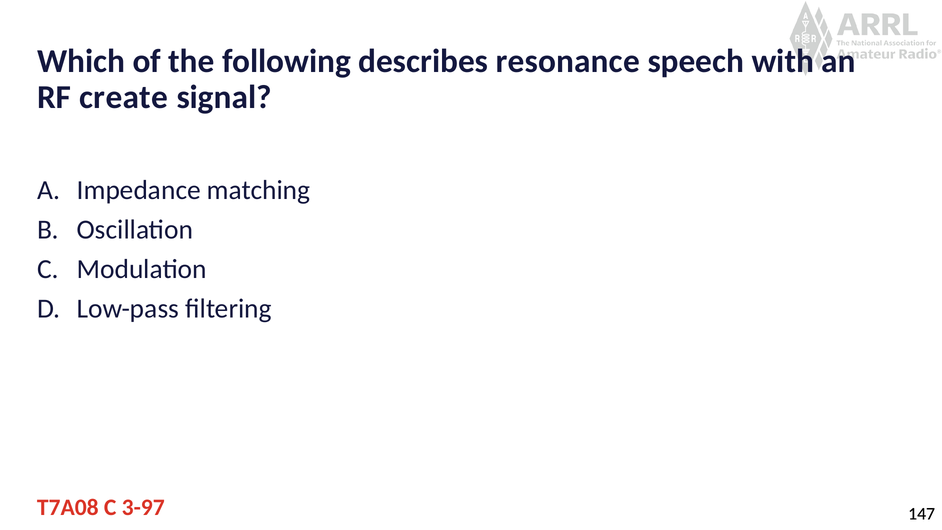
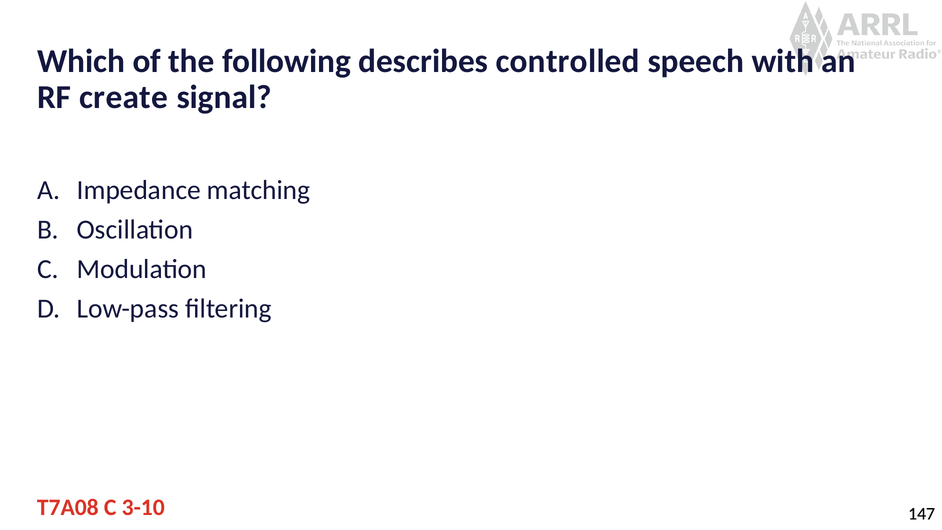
resonance: resonance -> controlled (568, 61)
3-97: 3-97 -> 3-10 (143, 507)
